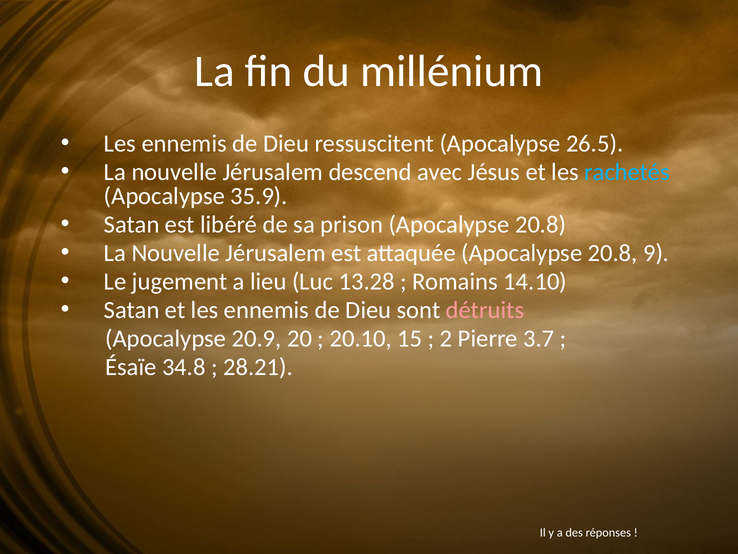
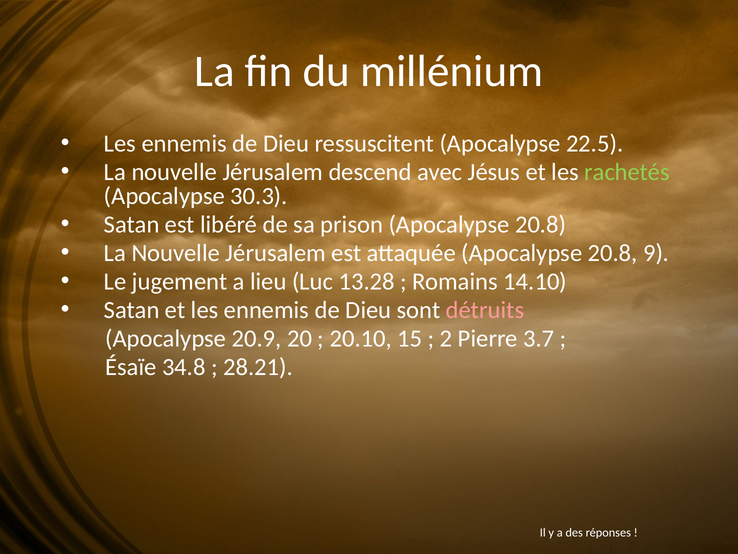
26.5: 26.5 -> 22.5 (595, 144)
rachetés colour: light blue -> light green (627, 172)
35.9: 35.9 -> 30.3 (259, 196)
